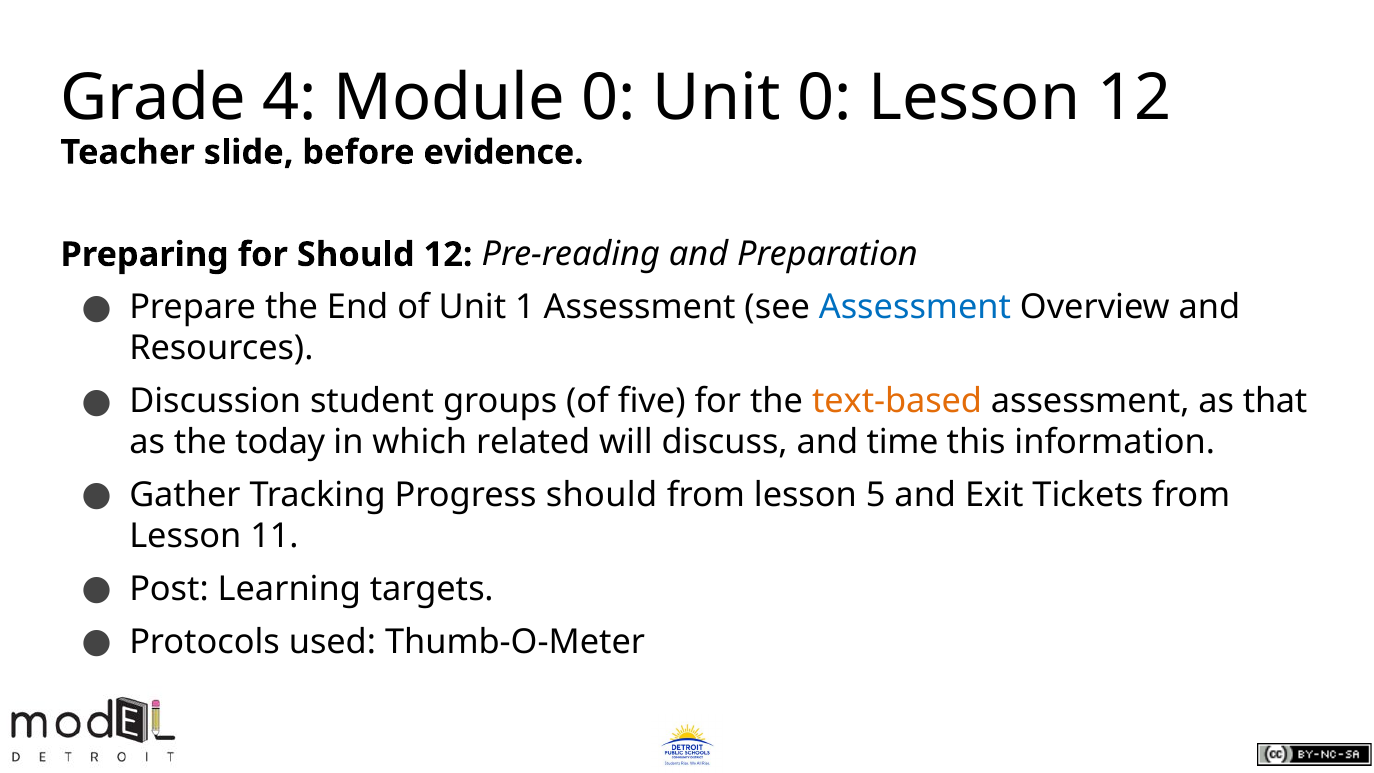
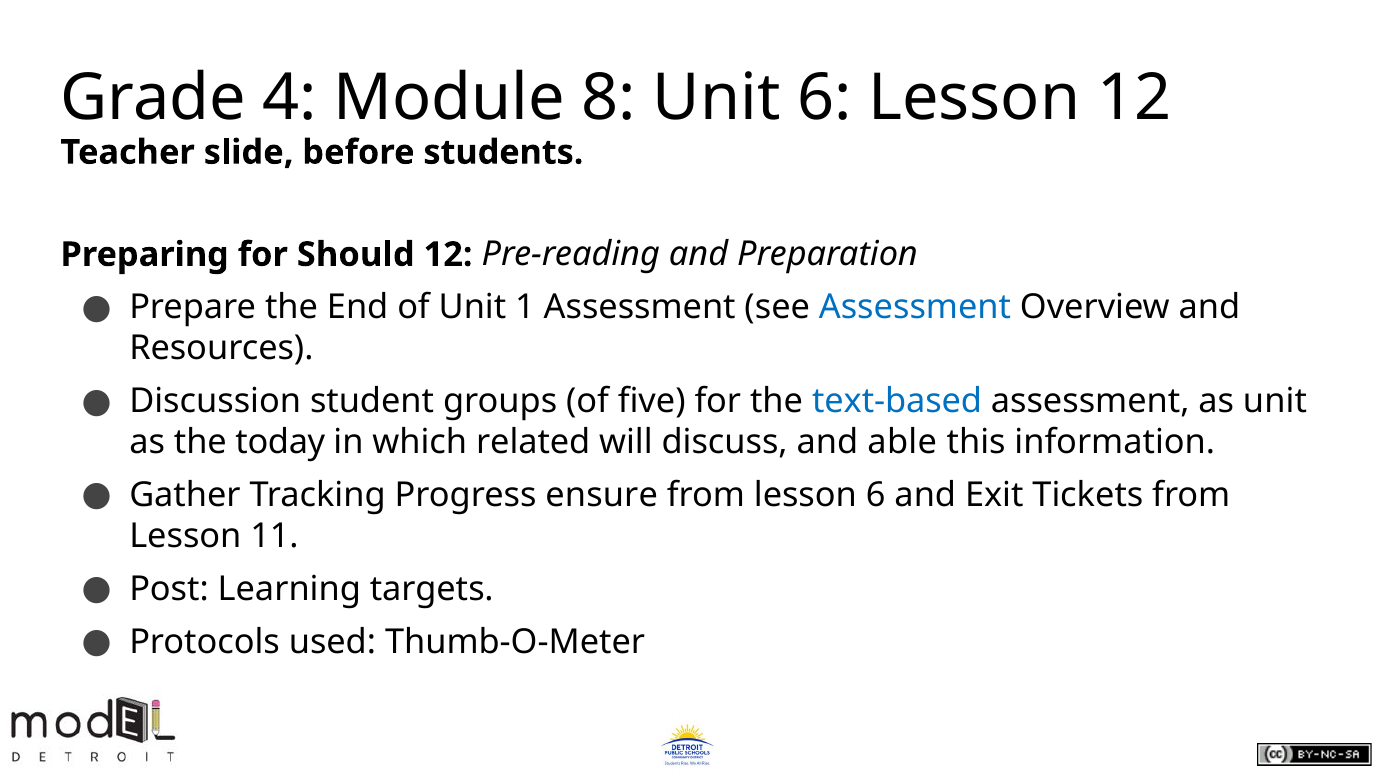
Module 0: 0 -> 8 (609, 99)
Unit 0: 0 -> 6 (824, 99)
evidence: evidence -> students (503, 152)
text-based colour: orange -> blue (897, 401)
as that: that -> unit (1275, 401)
time: time -> able (902, 442)
Progress should: should -> ensure (602, 495)
lesson 5: 5 -> 6 (876, 495)
